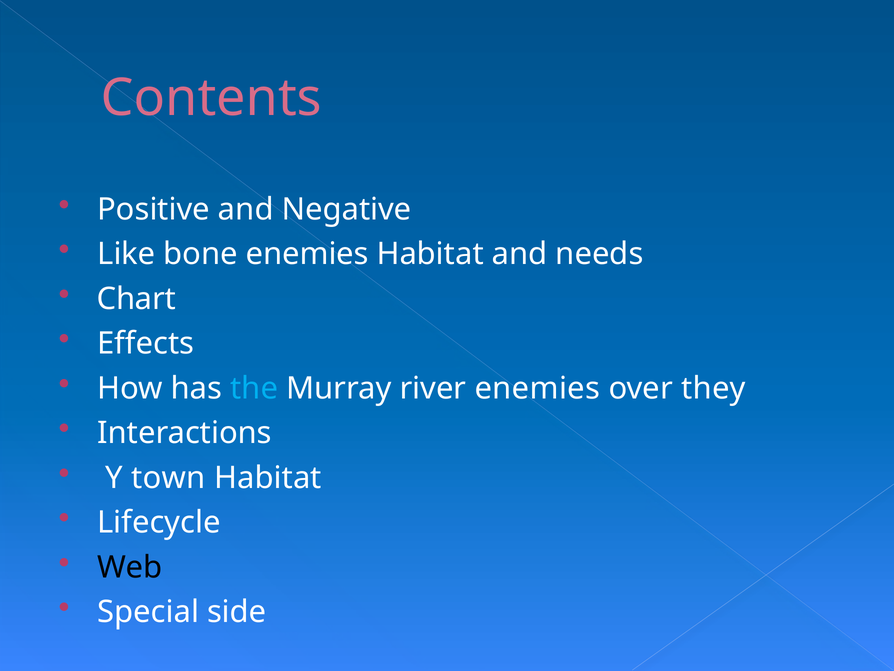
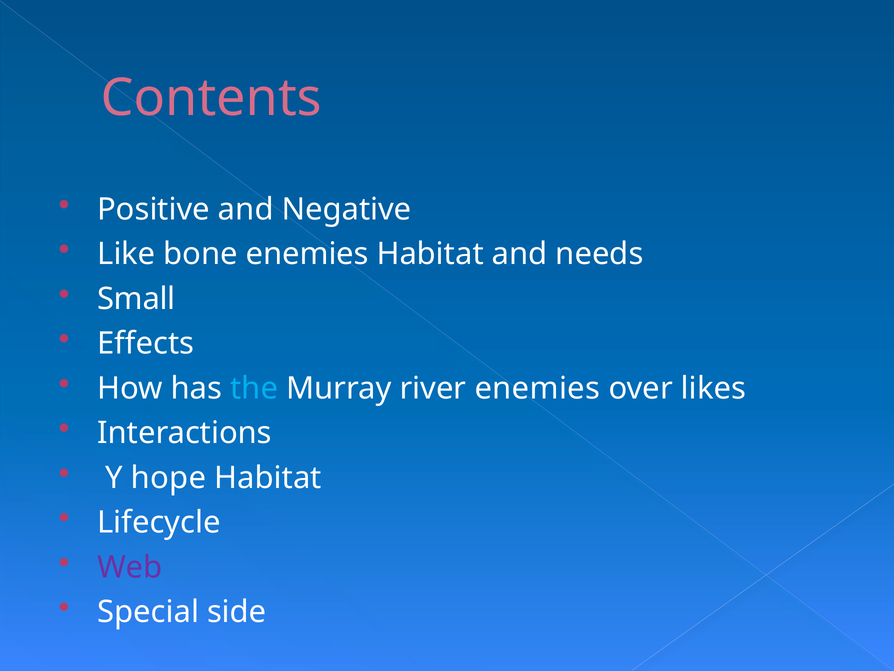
Chart: Chart -> Small (136, 299)
they: they -> likes (714, 388)
town: town -> hope (168, 477)
Web colour: black -> purple (130, 567)
